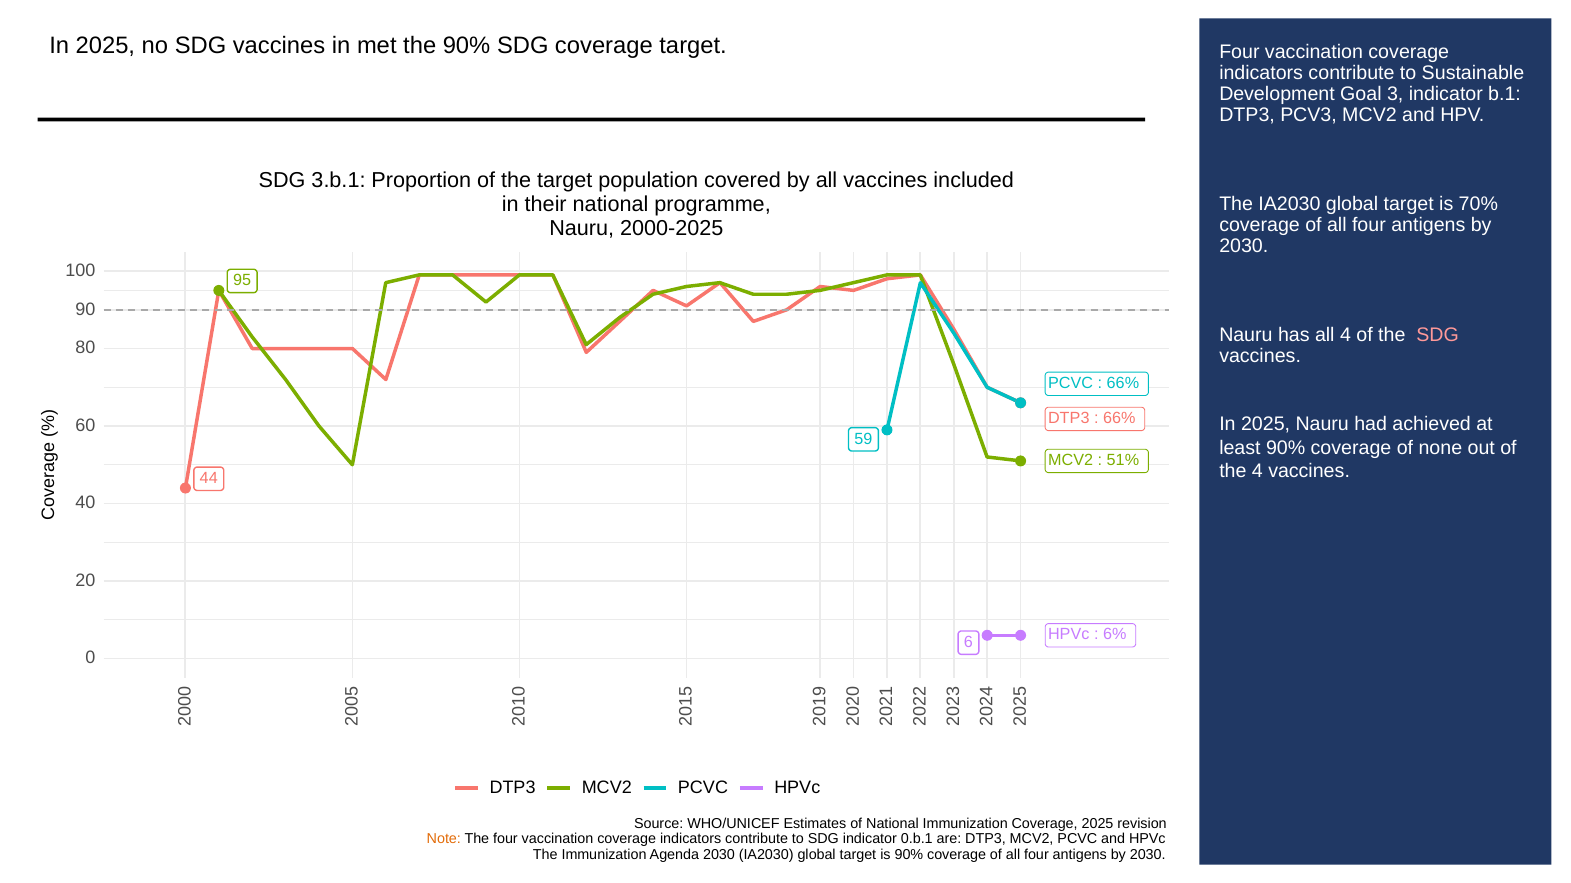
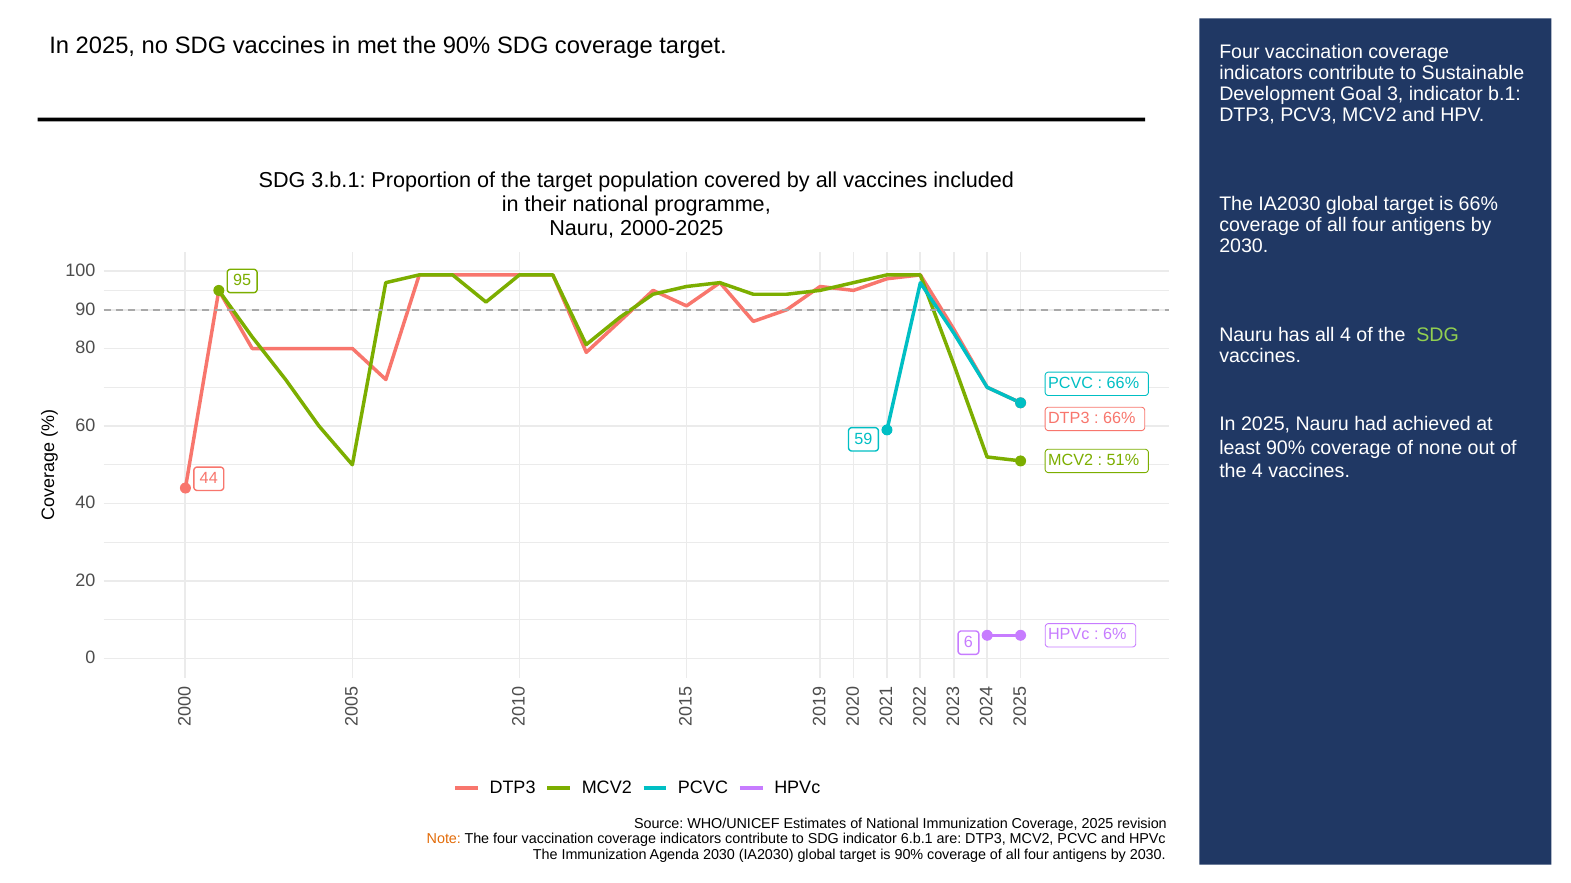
is 70%: 70% -> 66% (1478, 204)
SDG colour: pink -> light green (1438, 335)
0.b.1: 0.b.1 -> 6.b.1 (917, 840)
